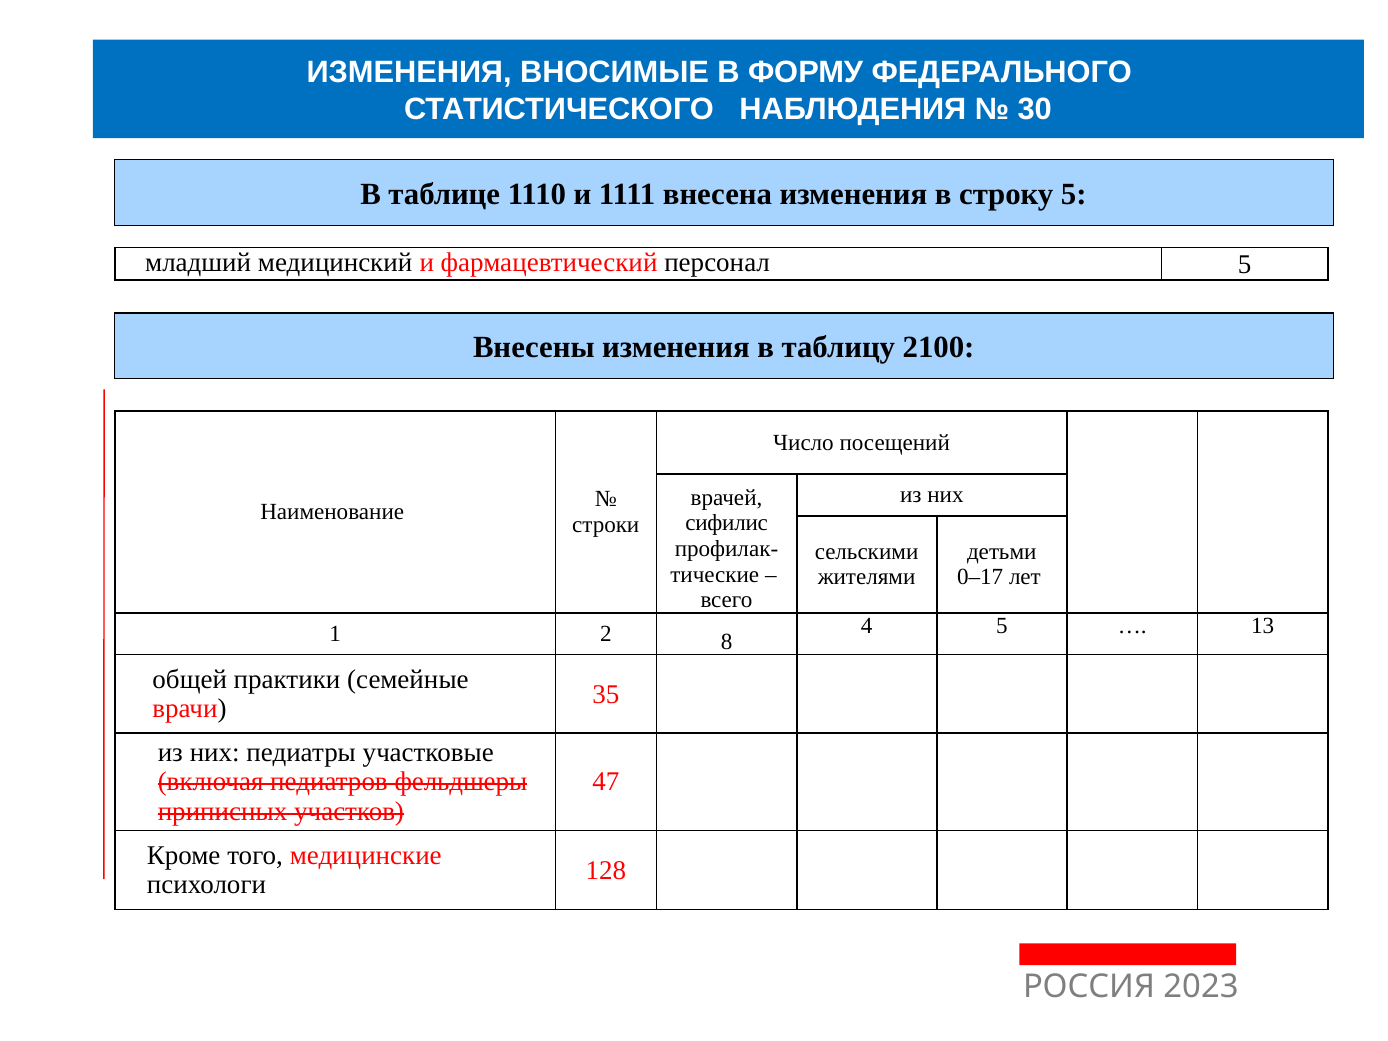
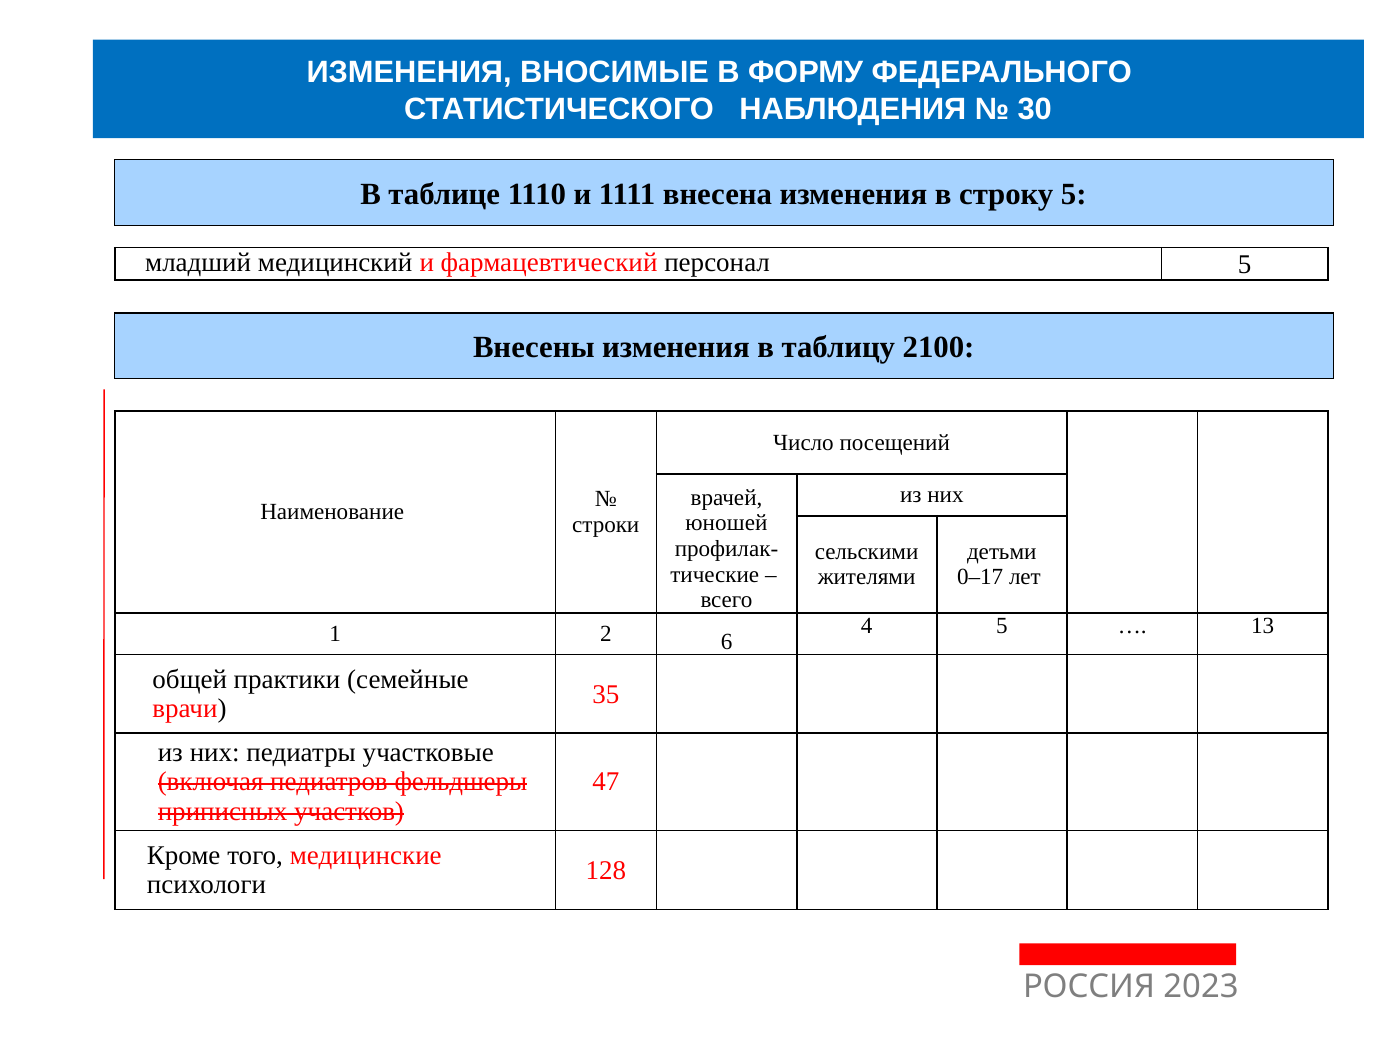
сифилис: сифилис -> юношей (726, 523)
8: 8 -> 6 (727, 642)
